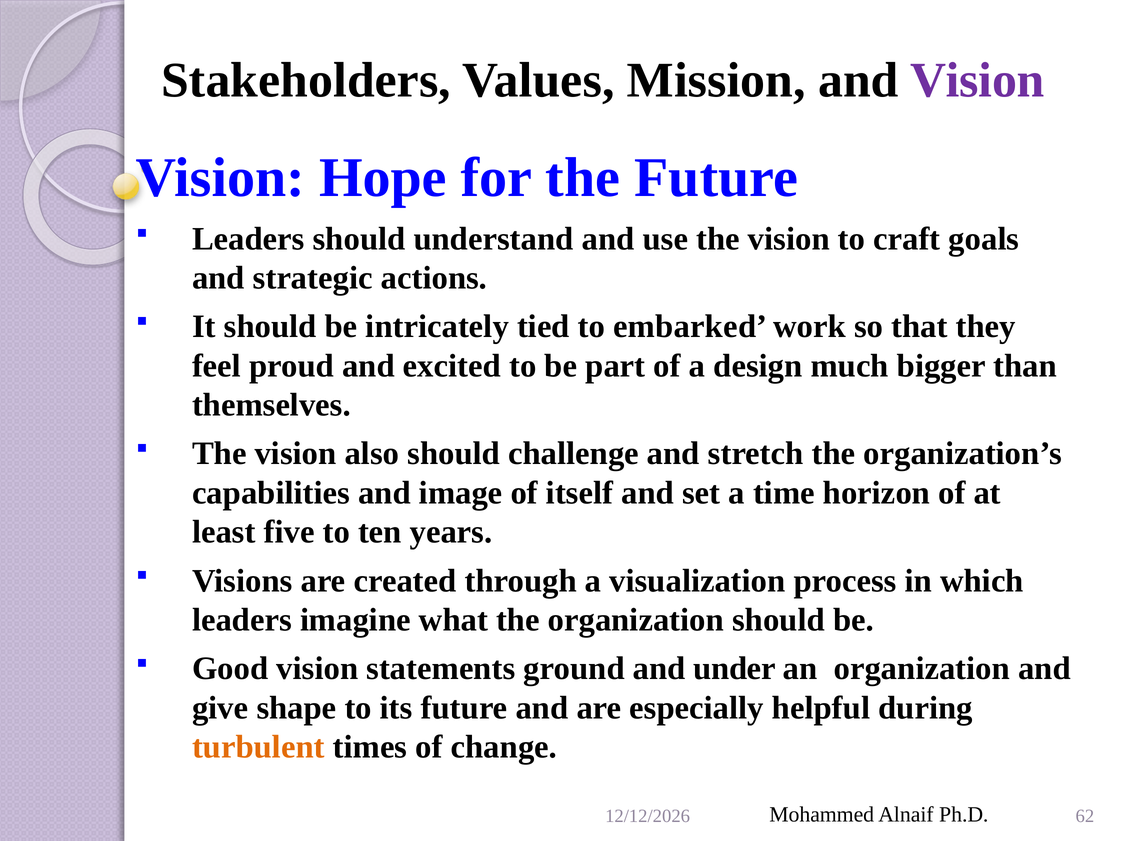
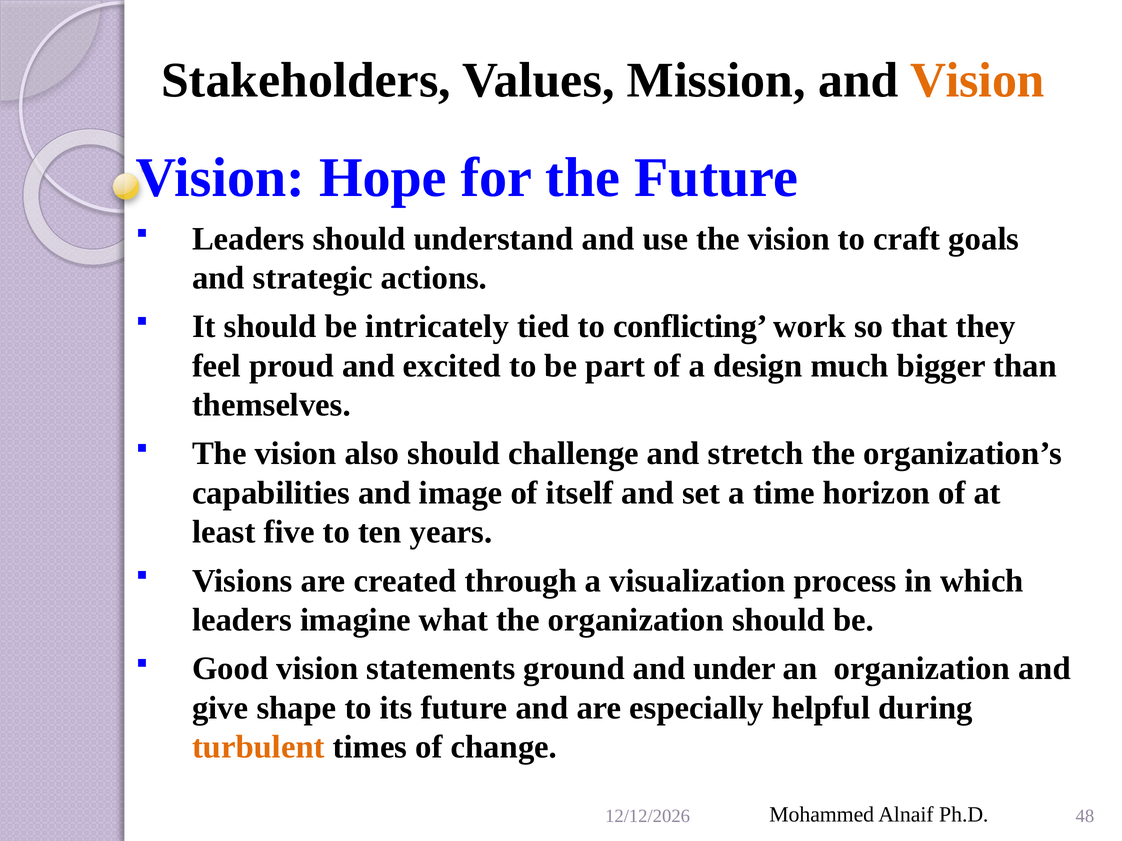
Vision colour: purple -> orange (977, 80)
embarked: embarked -> conflicting (691, 327)
62: 62 -> 48 (1085, 817)
